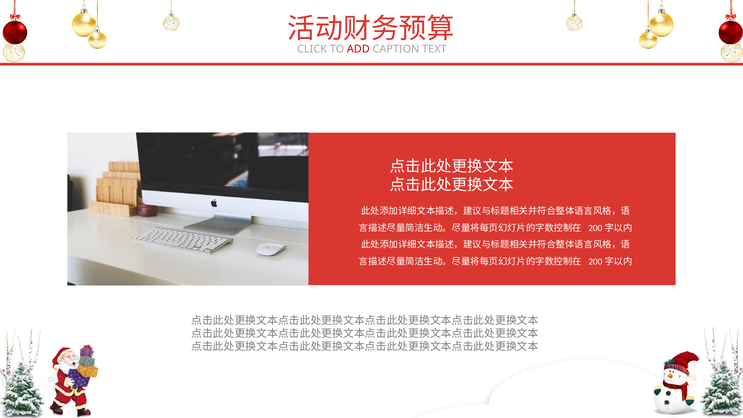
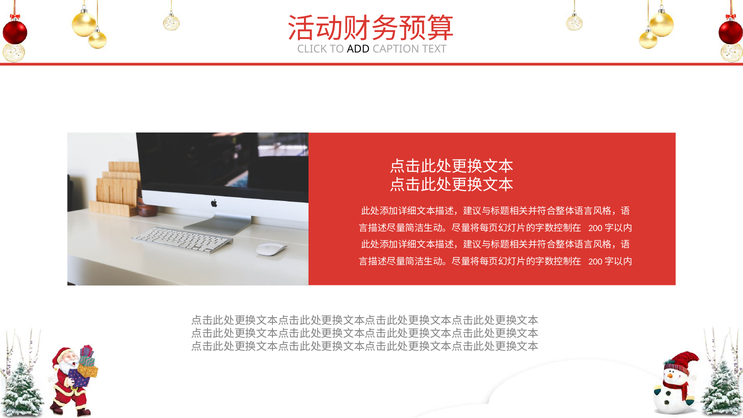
ADD colour: red -> black (358, 49)
